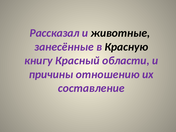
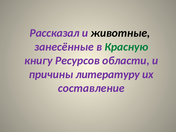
Красную colour: black -> green (126, 47)
Красный: Красный -> Ресурсов (77, 61)
отношению: отношению -> литературу (108, 74)
